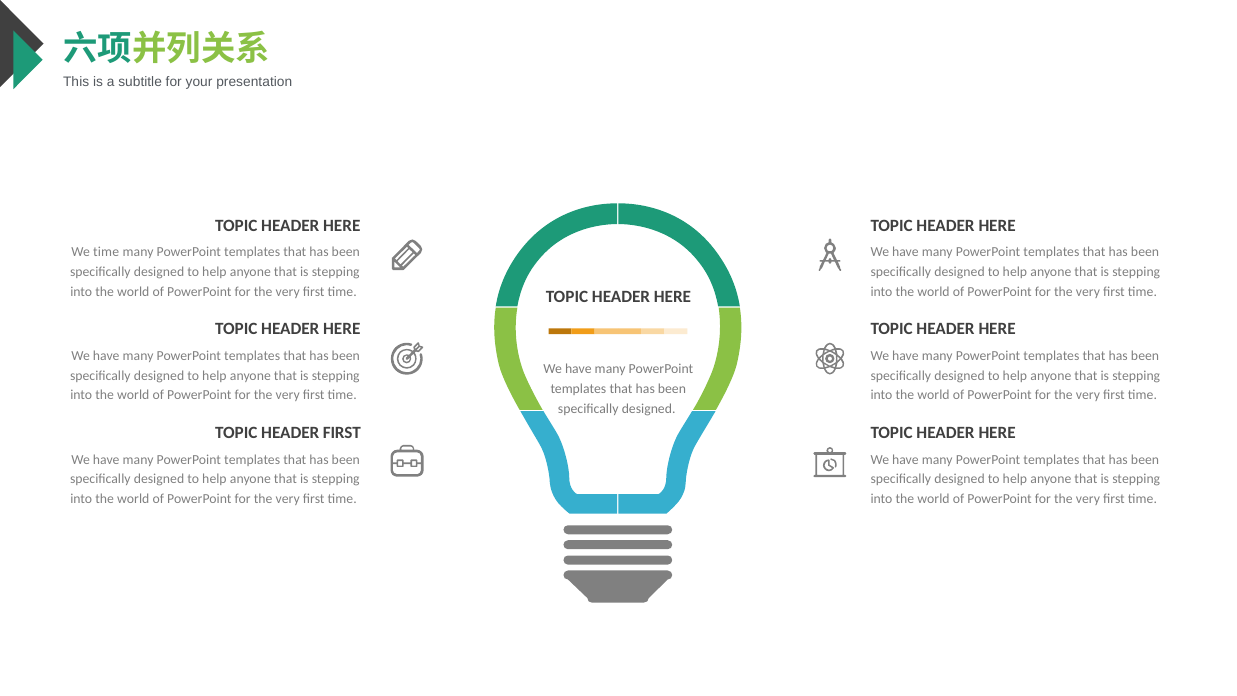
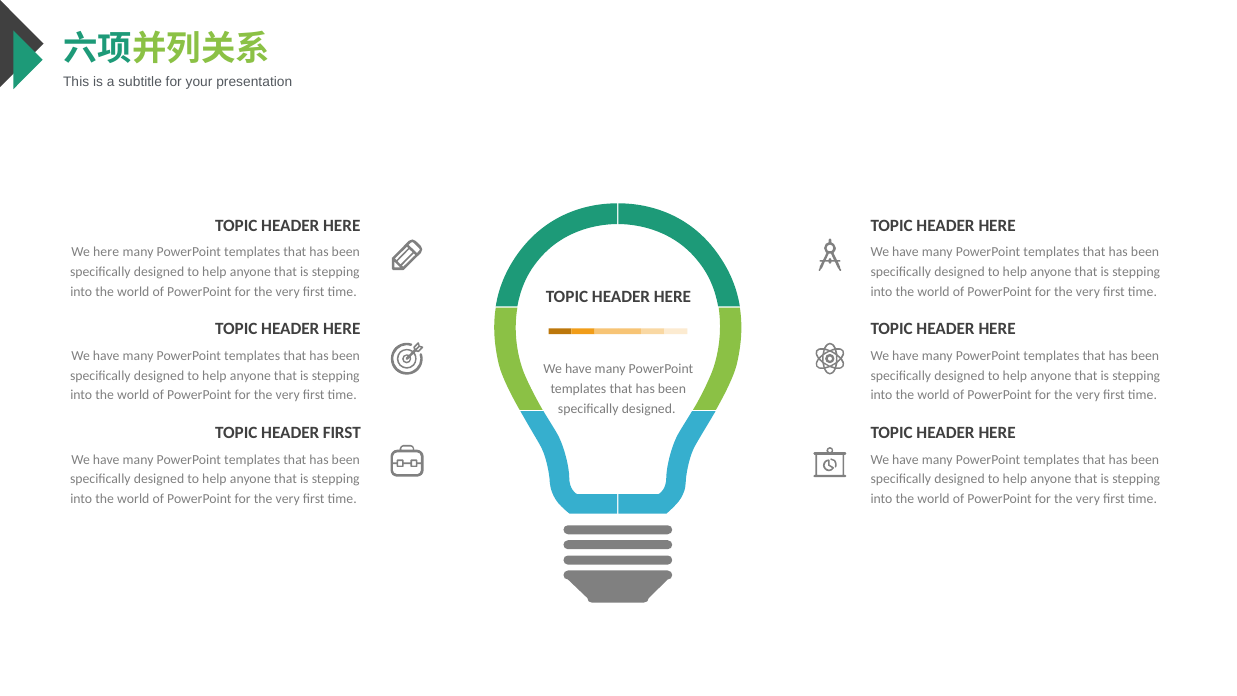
We time: time -> here (106, 252)
